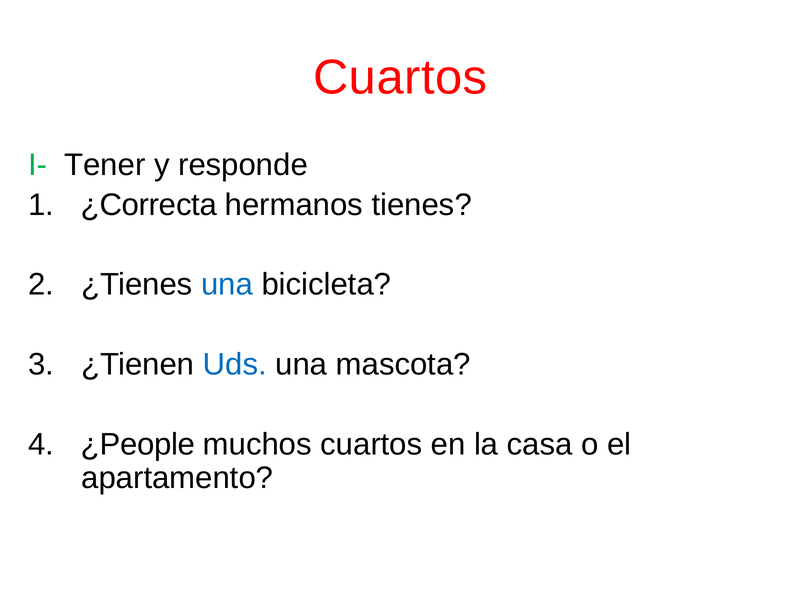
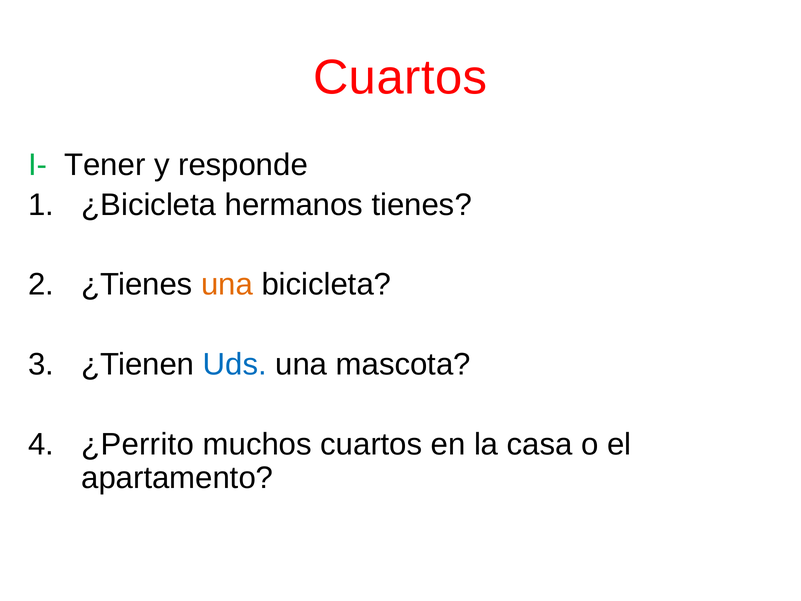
¿Correcta: ¿Correcta -> ¿Bicicleta (149, 205)
una colour: blue -> orange (227, 285)
¿People: ¿People -> ¿Perrito (138, 444)
